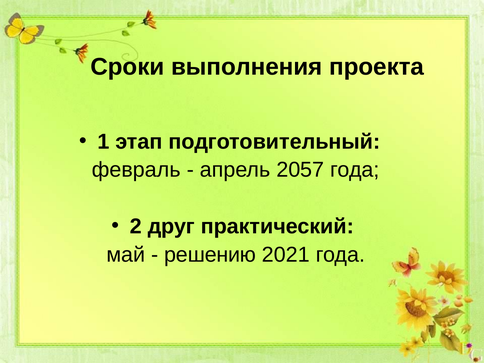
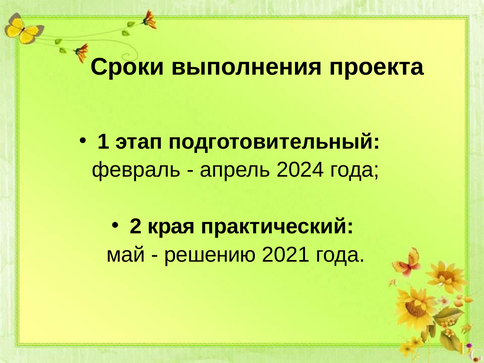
2057: 2057 -> 2024 (300, 170)
друг: друг -> края (171, 226)
